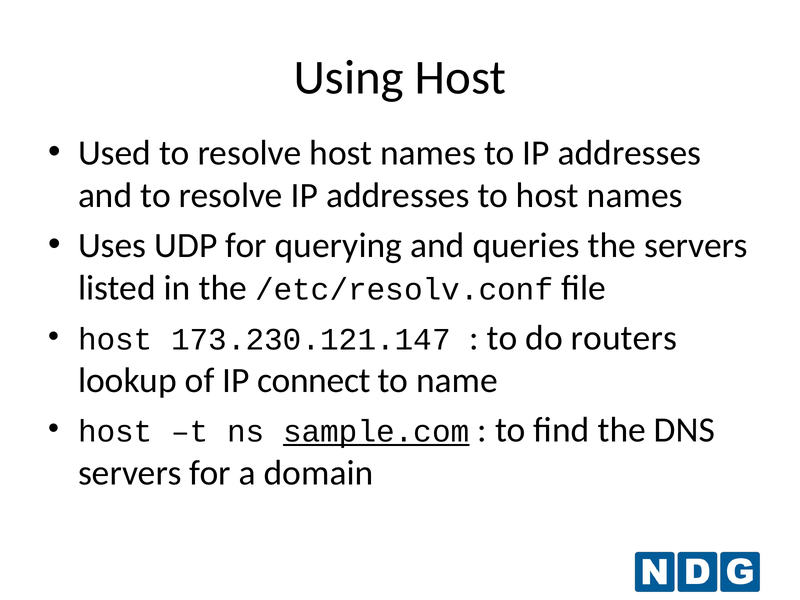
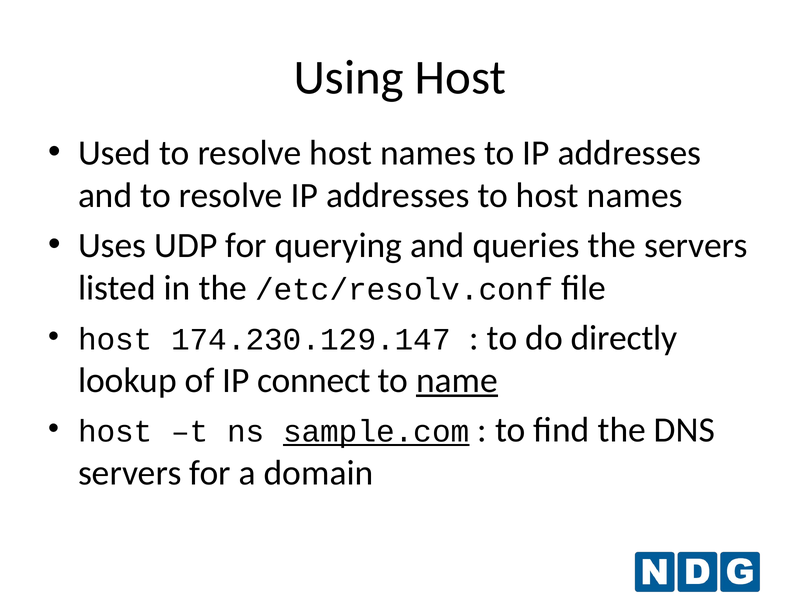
173.230.121.147: 173.230.121.147 -> 174.230.129.147 (311, 339)
routers: routers -> directly (624, 338)
name underline: none -> present (457, 380)
